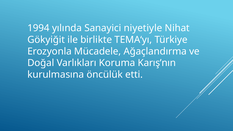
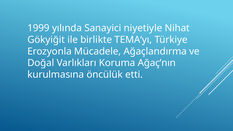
1994: 1994 -> 1999 (38, 28)
Karış’nın: Karış’nın -> Ağaç’nın (157, 63)
